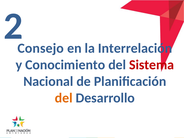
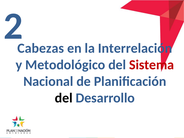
Consejo: Consejo -> Cabezas (41, 48)
Conocimiento: Conocimiento -> Metodológico (65, 65)
del colour: orange -> black (64, 98)
